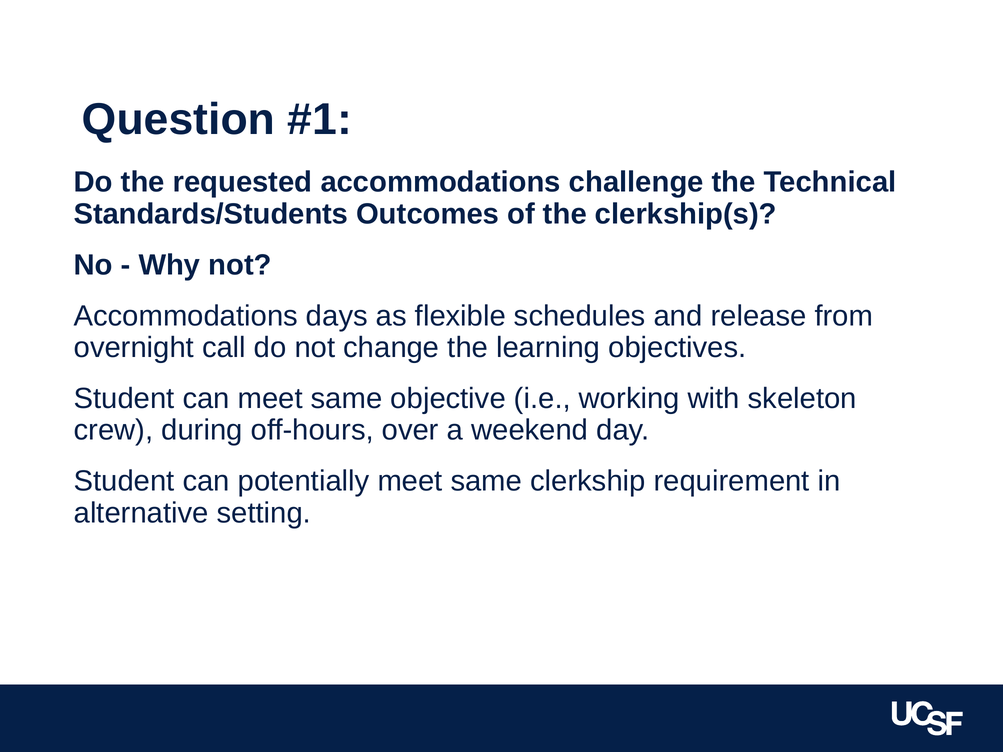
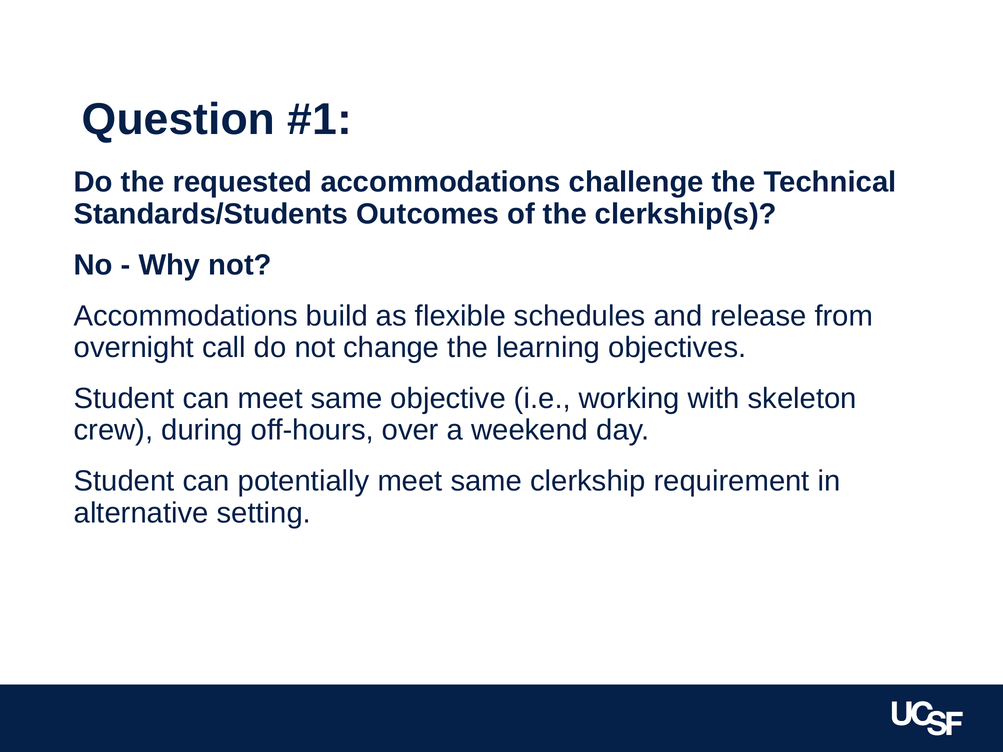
days: days -> build (337, 316)
